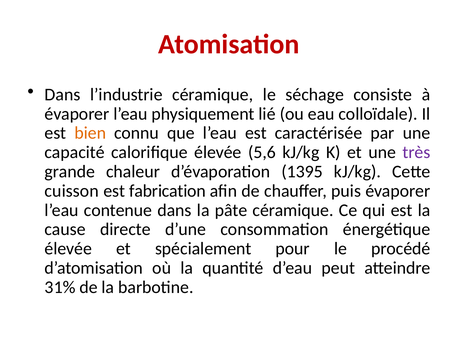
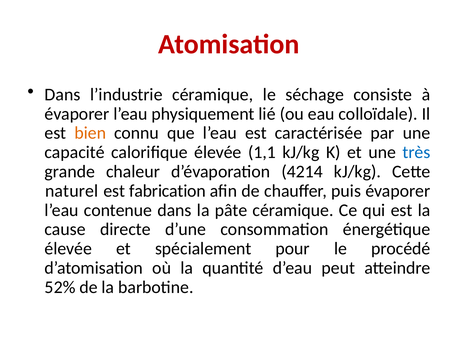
5,6: 5,6 -> 1,1 (262, 152)
très colour: purple -> blue (416, 152)
1395: 1395 -> 4214 (302, 171)
cuisson: cuisson -> naturel (72, 191)
31%: 31% -> 52% (60, 287)
